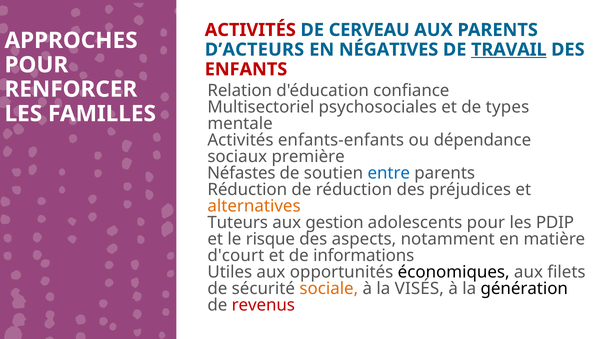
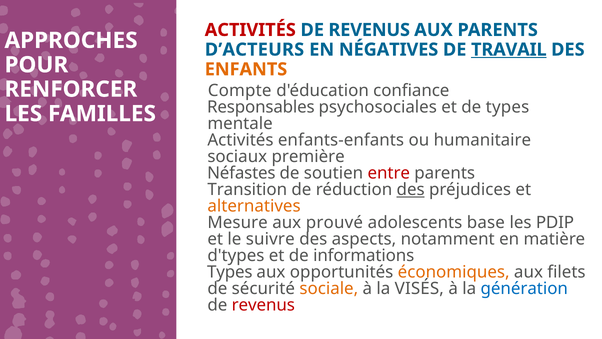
CERVEAU: CERVEAU -> REVENUS (369, 30)
ENFANTS colour: red -> orange (246, 69)
Relation: Relation -> Compte (240, 91)
Multisectoriel: Multisectoriel -> Responsables (261, 107)
dépendance: dépendance -> humanitaire (482, 140)
entre colour: blue -> red (389, 173)
Réduction: Réduction -> Transition (247, 189)
des underline: none -> present (411, 189)
Tuteurs: Tuteurs -> Mesure (238, 222)
gestion: gestion -> prouvé (334, 222)
adolescents pour: pour -> base (486, 222)
risque: risque -> suivre (270, 239)
d'court: d'court -> d'types (236, 255)
Utiles: Utiles -> Types (230, 272)
économiques colour: black -> orange (454, 272)
génération colour: black -> blue (524, 288)
